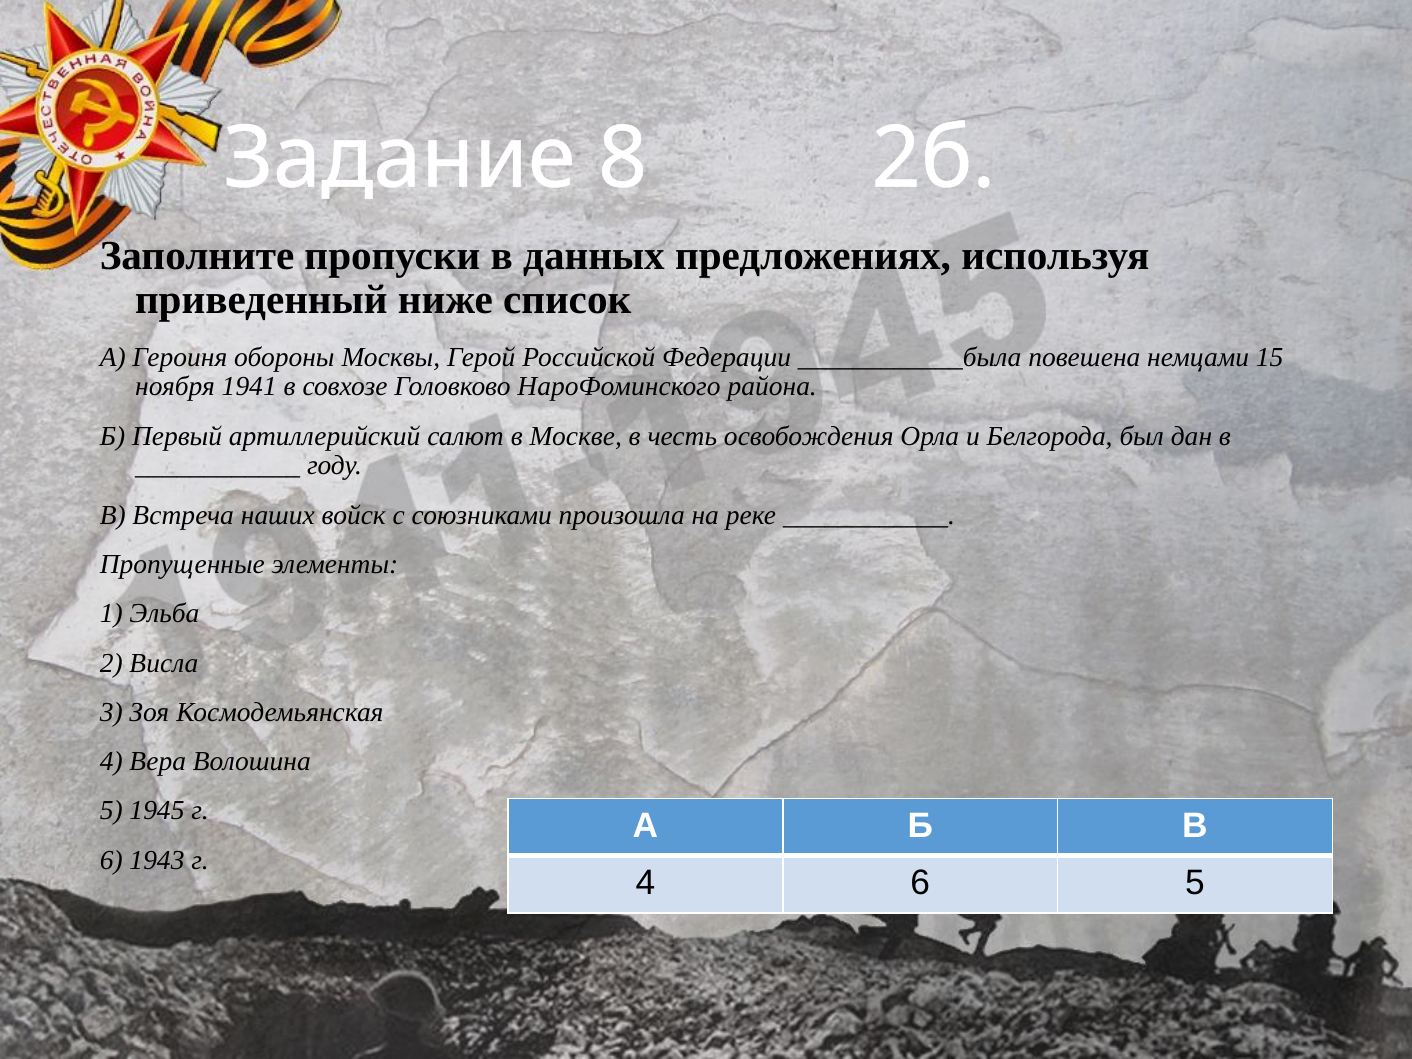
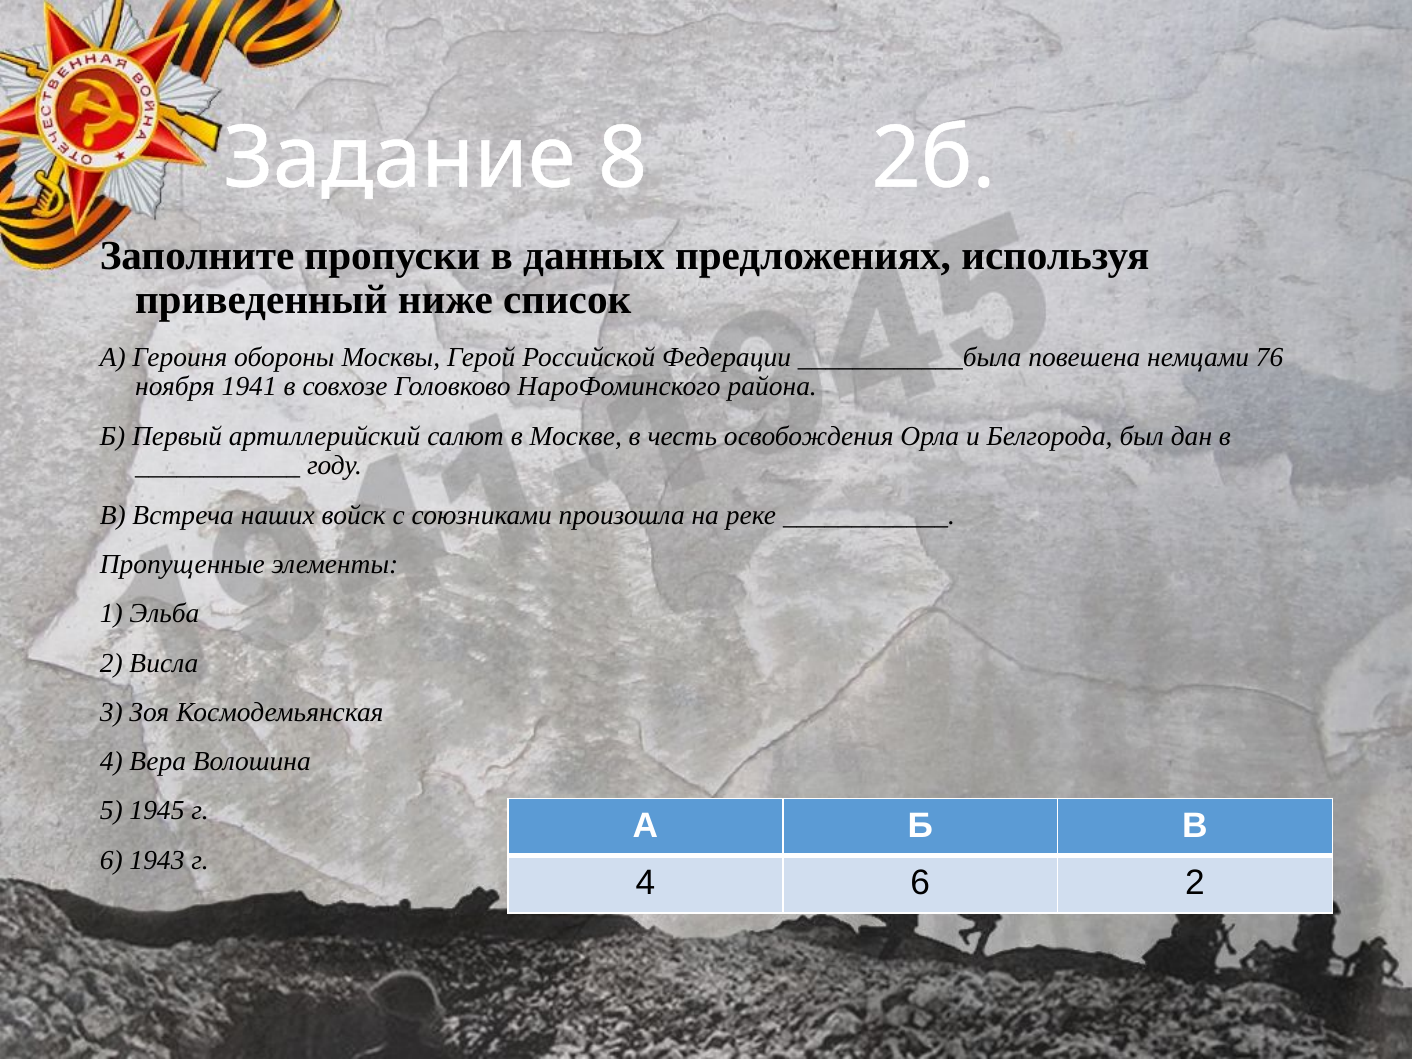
15: 15 -> 76 (1270, 357)
6 5: 5 -> 2 (1195, 883)
